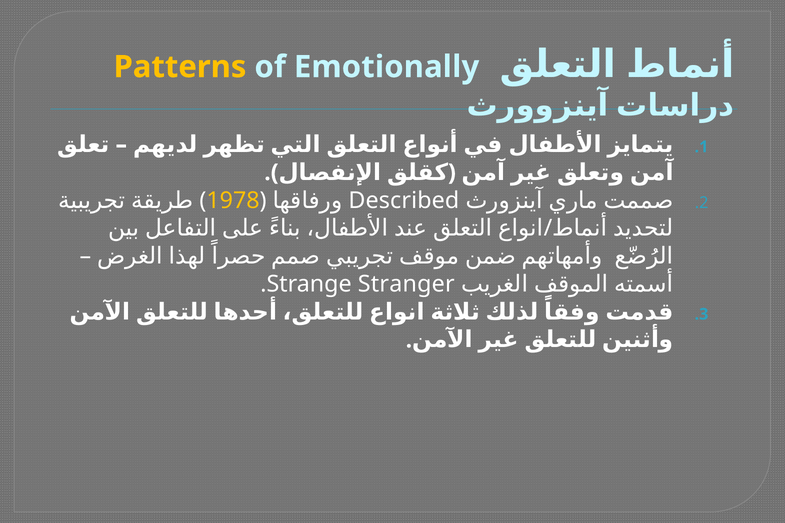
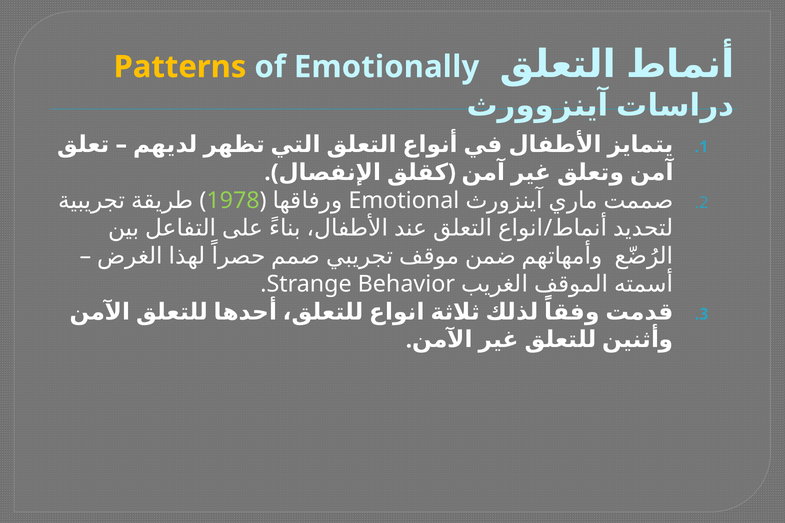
1978 colour: yellow -> light green (233, 200)
Described: Described -> Emotional (404, 200)
Stranger: Stranger -> Behavior (406, 284)
